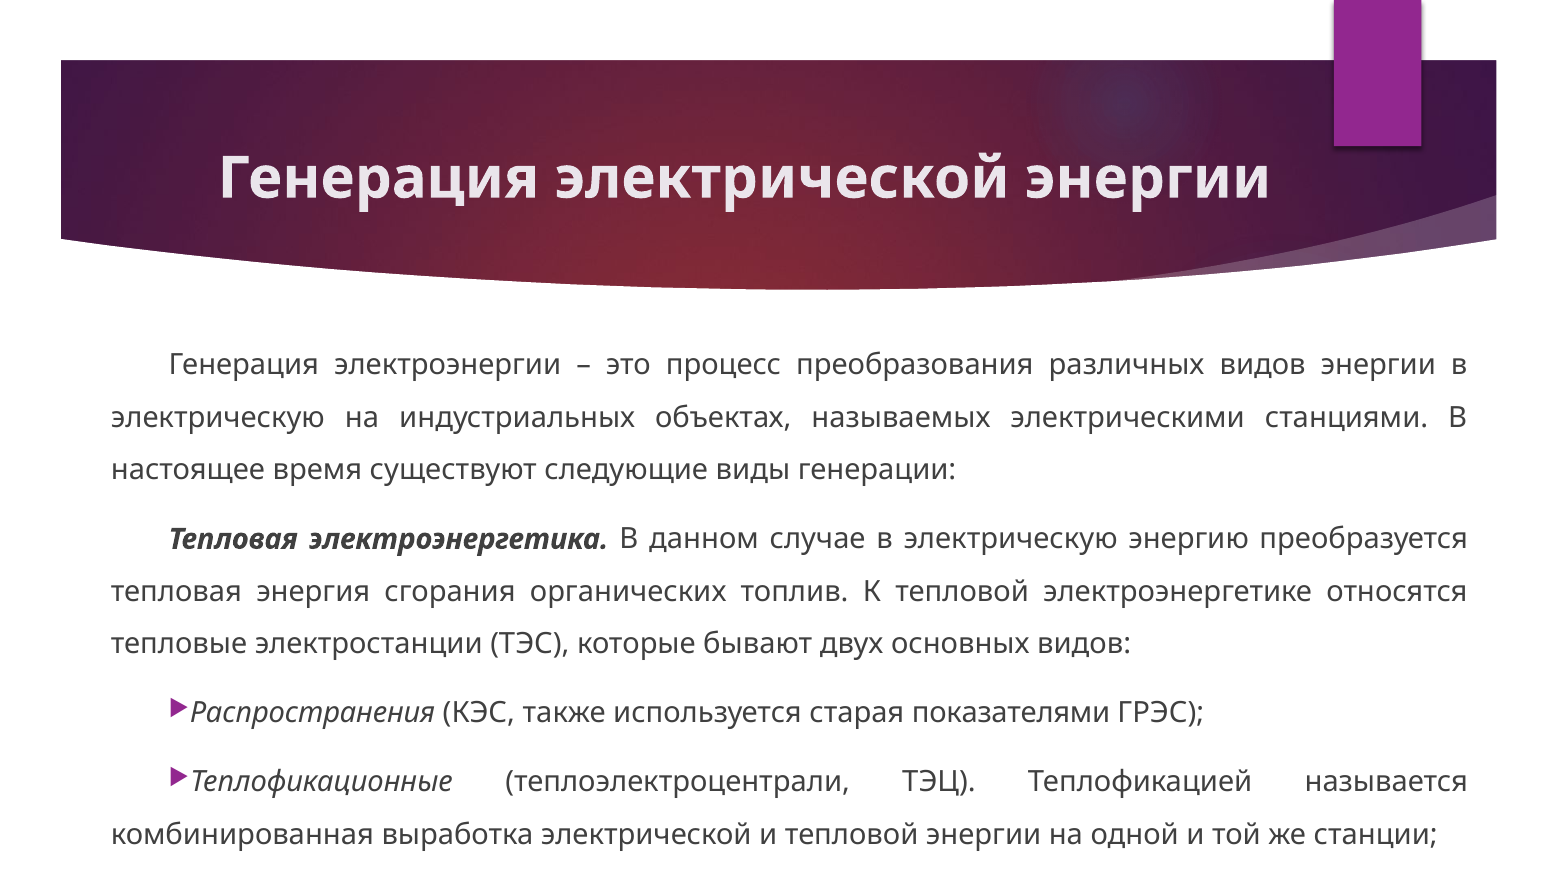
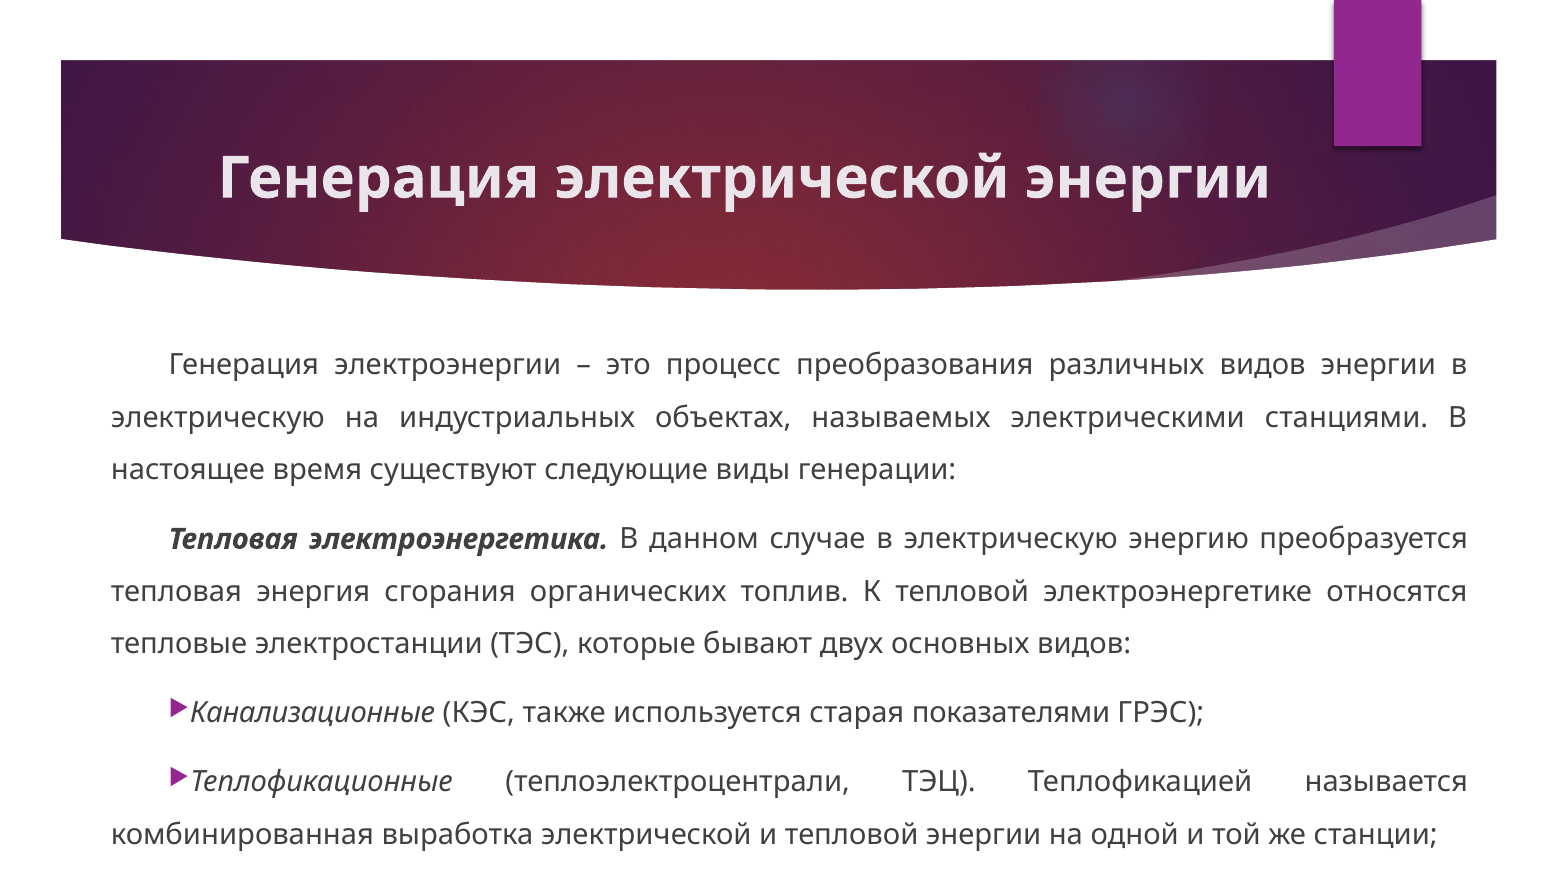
Распространения: Распространения -> Канализационные (313, 713)
